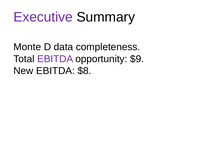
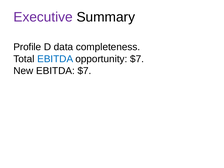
Monte: Monte -> Profile (27, 47)
EBITDA colour: purple -> blue (55, 59)
opportunity $9: $9 -> $7 (137, 59)
EBITDA $8: $8 -> $7 (85, 71)
